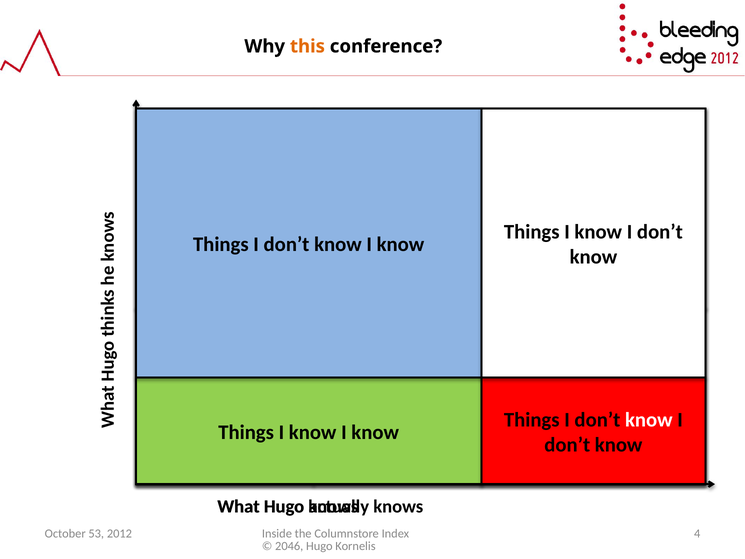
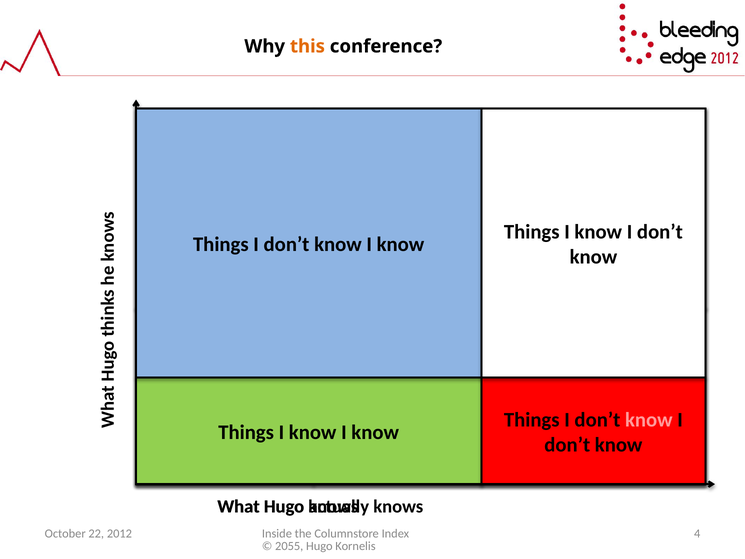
know colour: white -> pink (649, 420)
53: 53 -> 22 (96, 534)
2046: 2046 -> 2055 (289, 546)
